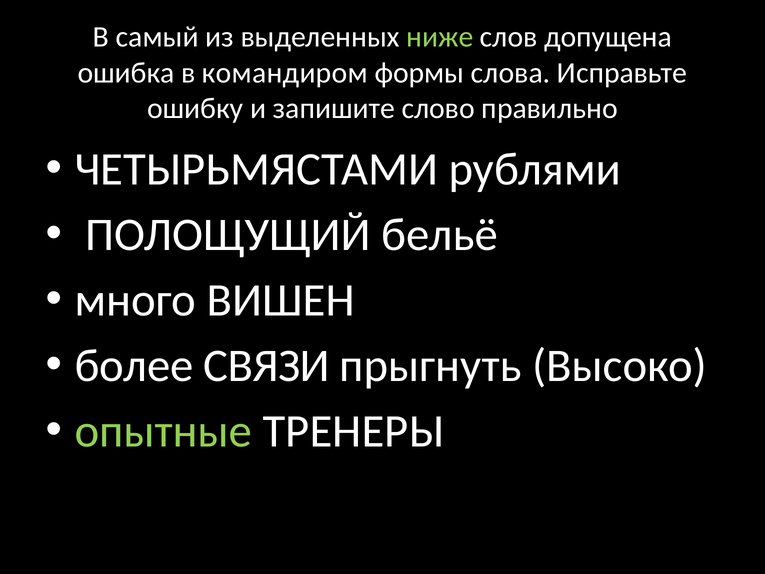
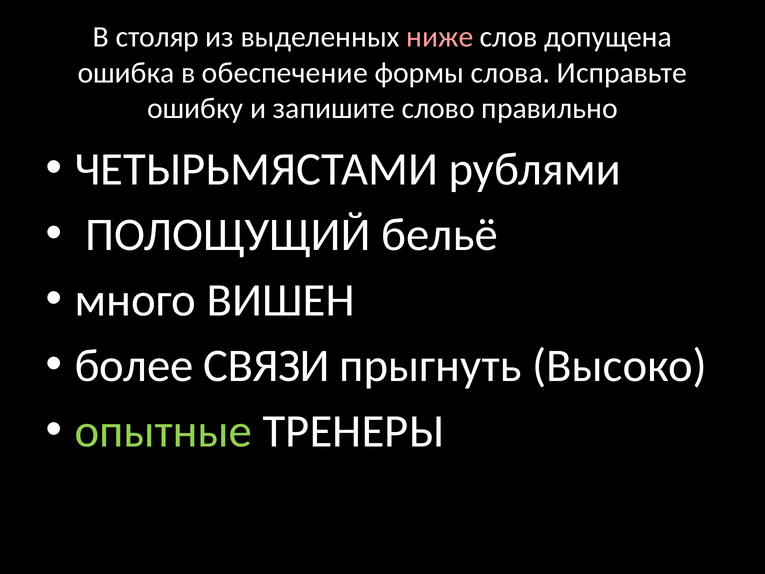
самый: самый -> столяр (157, 37)
ниже colour: light green -> pink (440, 37)
командиром: командиром -> обеспечение (285, 73)
